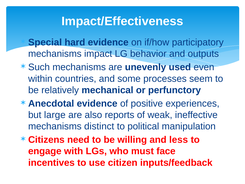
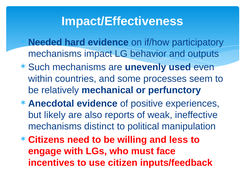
Special: Special -> Needed (45, 42)
large: large -> likely (55, 115)
